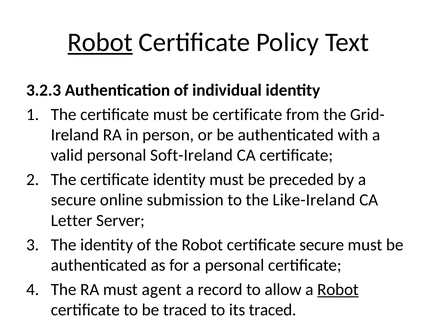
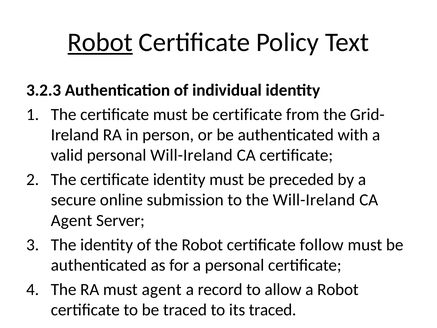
personal Soft-Ireland: Soft-Ireland -> Will-Ireland (191, 155)
the Like-Ireland: Like-Ireland -> Will-Ireland (314, 200)
Letter: Letter -> Agent (71, 220)
certificate secure: secure -> follow (322, 245)
Robot underline: present -> none (338, 289)
